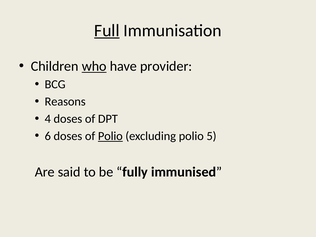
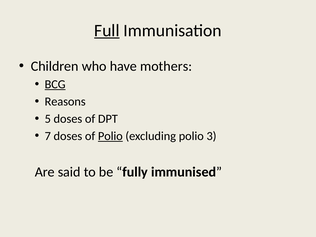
who underline: present -> none (94, 66)
provider: provider -> mothers (166, 66)
BCG underline: none -> present (55, 84)
4: 4 -> 5 (48, 119)
6: 6 -> 7 (48, 136)
5: 5 -> 3 (211, 136)
